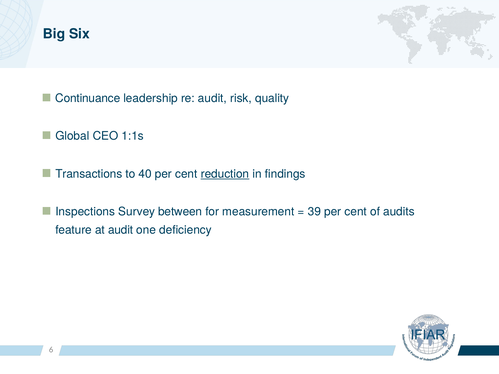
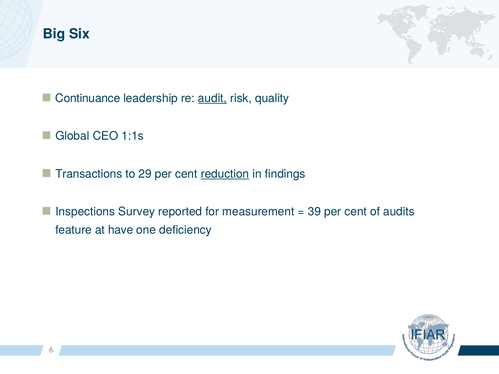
audit underline: none -> present (212, 98)
40: 40 -> 29 (145, 174)
between: between -> reported (180, 212)
at audit: audit -> have (121, 230)
